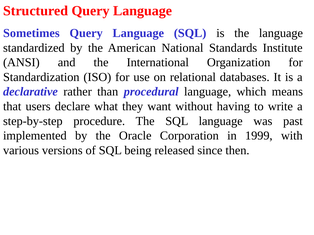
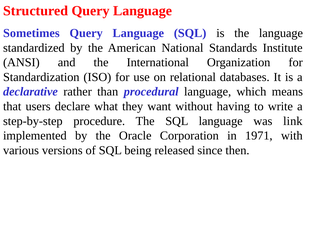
past: past -> link (293, 121)
1999: 1999 -> 1971 (259, 136)
